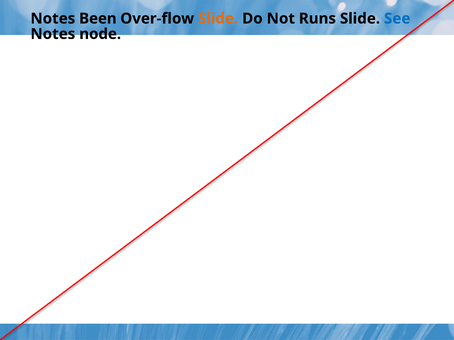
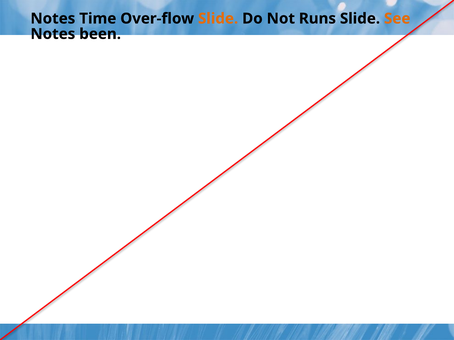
Been: Been -> Time (98, 19)
See colour: blue -> orange (397, 19)
node: node -> been (100, 34)
